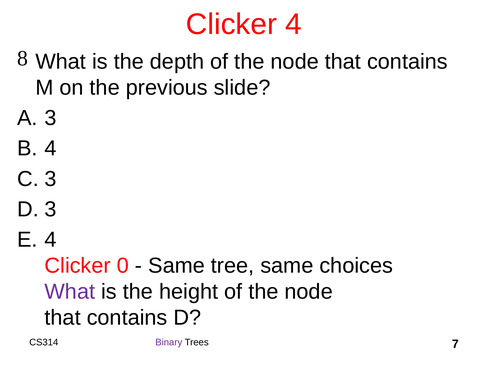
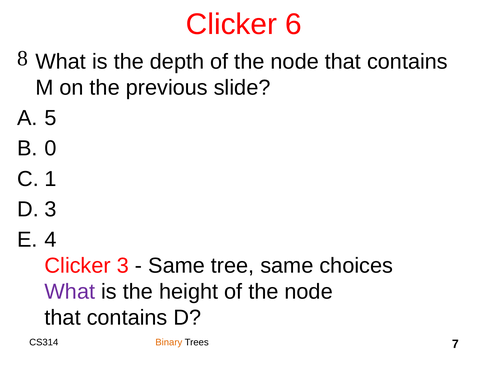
Clicker 4: 4 -> 6 (294, 24)
3: 3 -> 5 (51, 118)
4: 4 -> 0 (51, 148)
3: 3 -> 1 (51, 179)
Clicker 0: 0 -> 3 (123, 266)
Binary colour: purple -> orange (169, 342)
